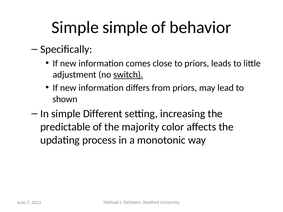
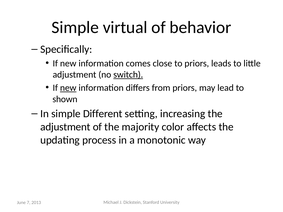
Simple simple: simple -> virtual (125, 27)
new underline: none -> present (68, 88)
predictable: predictable -> adjustment (65, 127)
